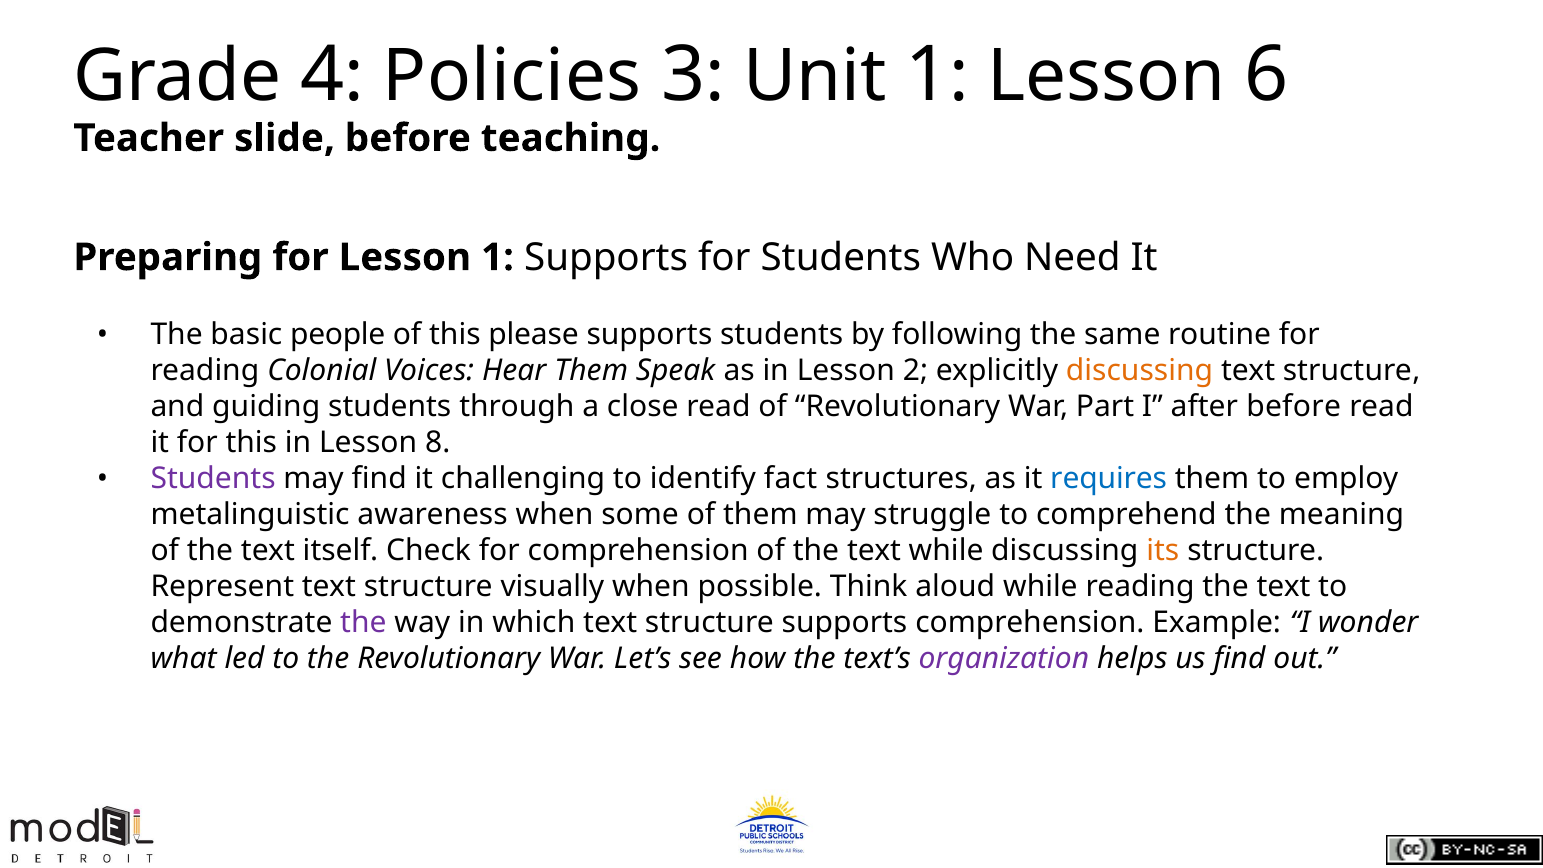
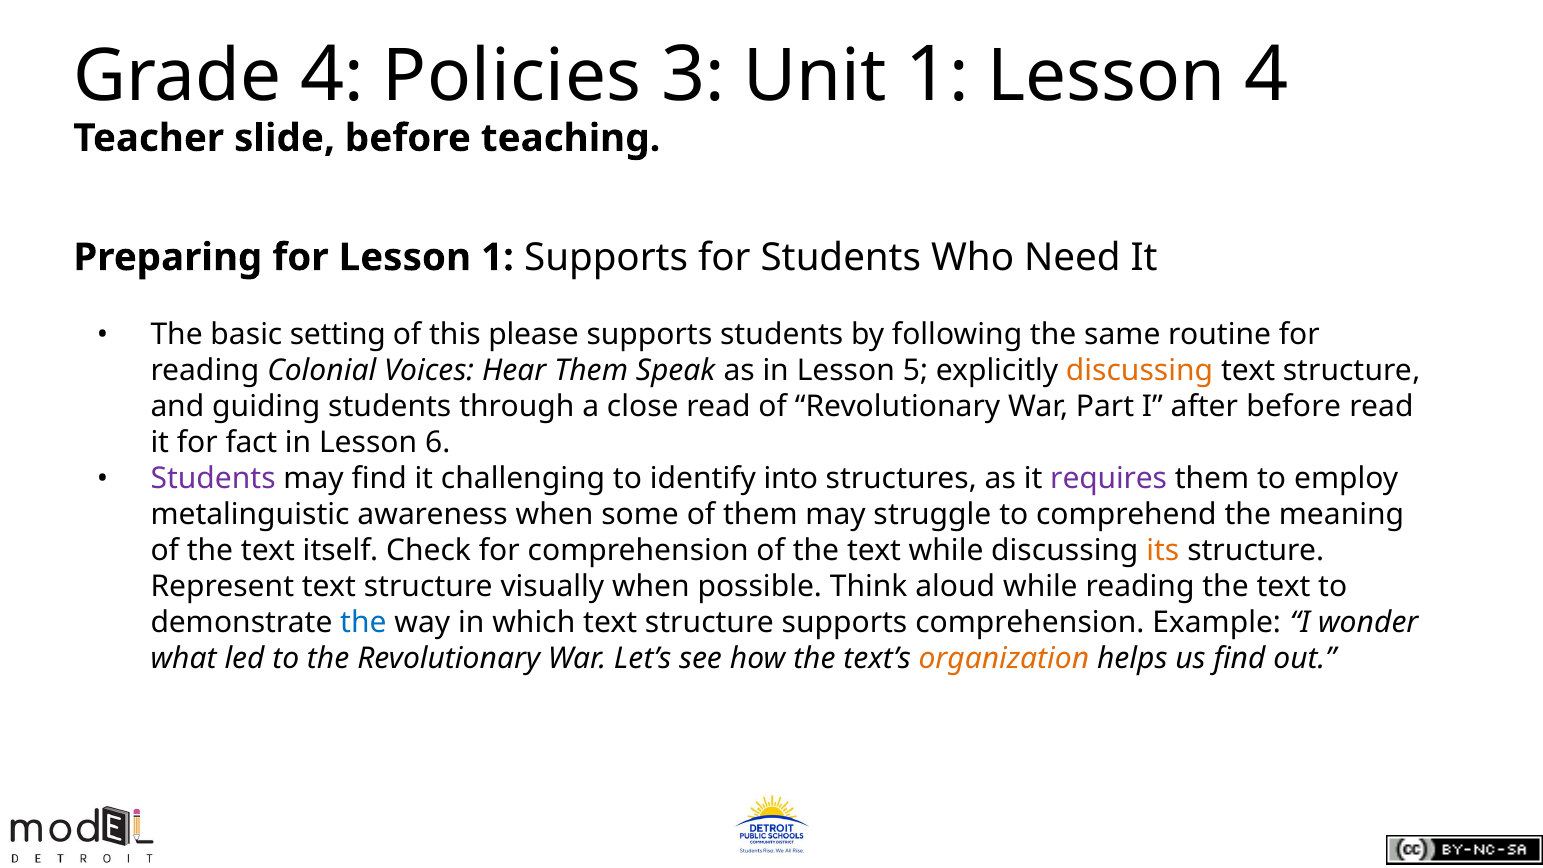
Lesson 6: 6 -> 4 (1267, 75)
people: people -> setting (338, 335)
2: 2 -> 5 (915, 371)
for this: this -> fact (251, 443)
8: 8 -> 6 (438, 443)
fact: fact -> into (791, 479)
requires colour: blue -> purple (1109, 479)
the colour: purple -> blue (363, 623)
organization colour: purple -> orange (1004, 659)
